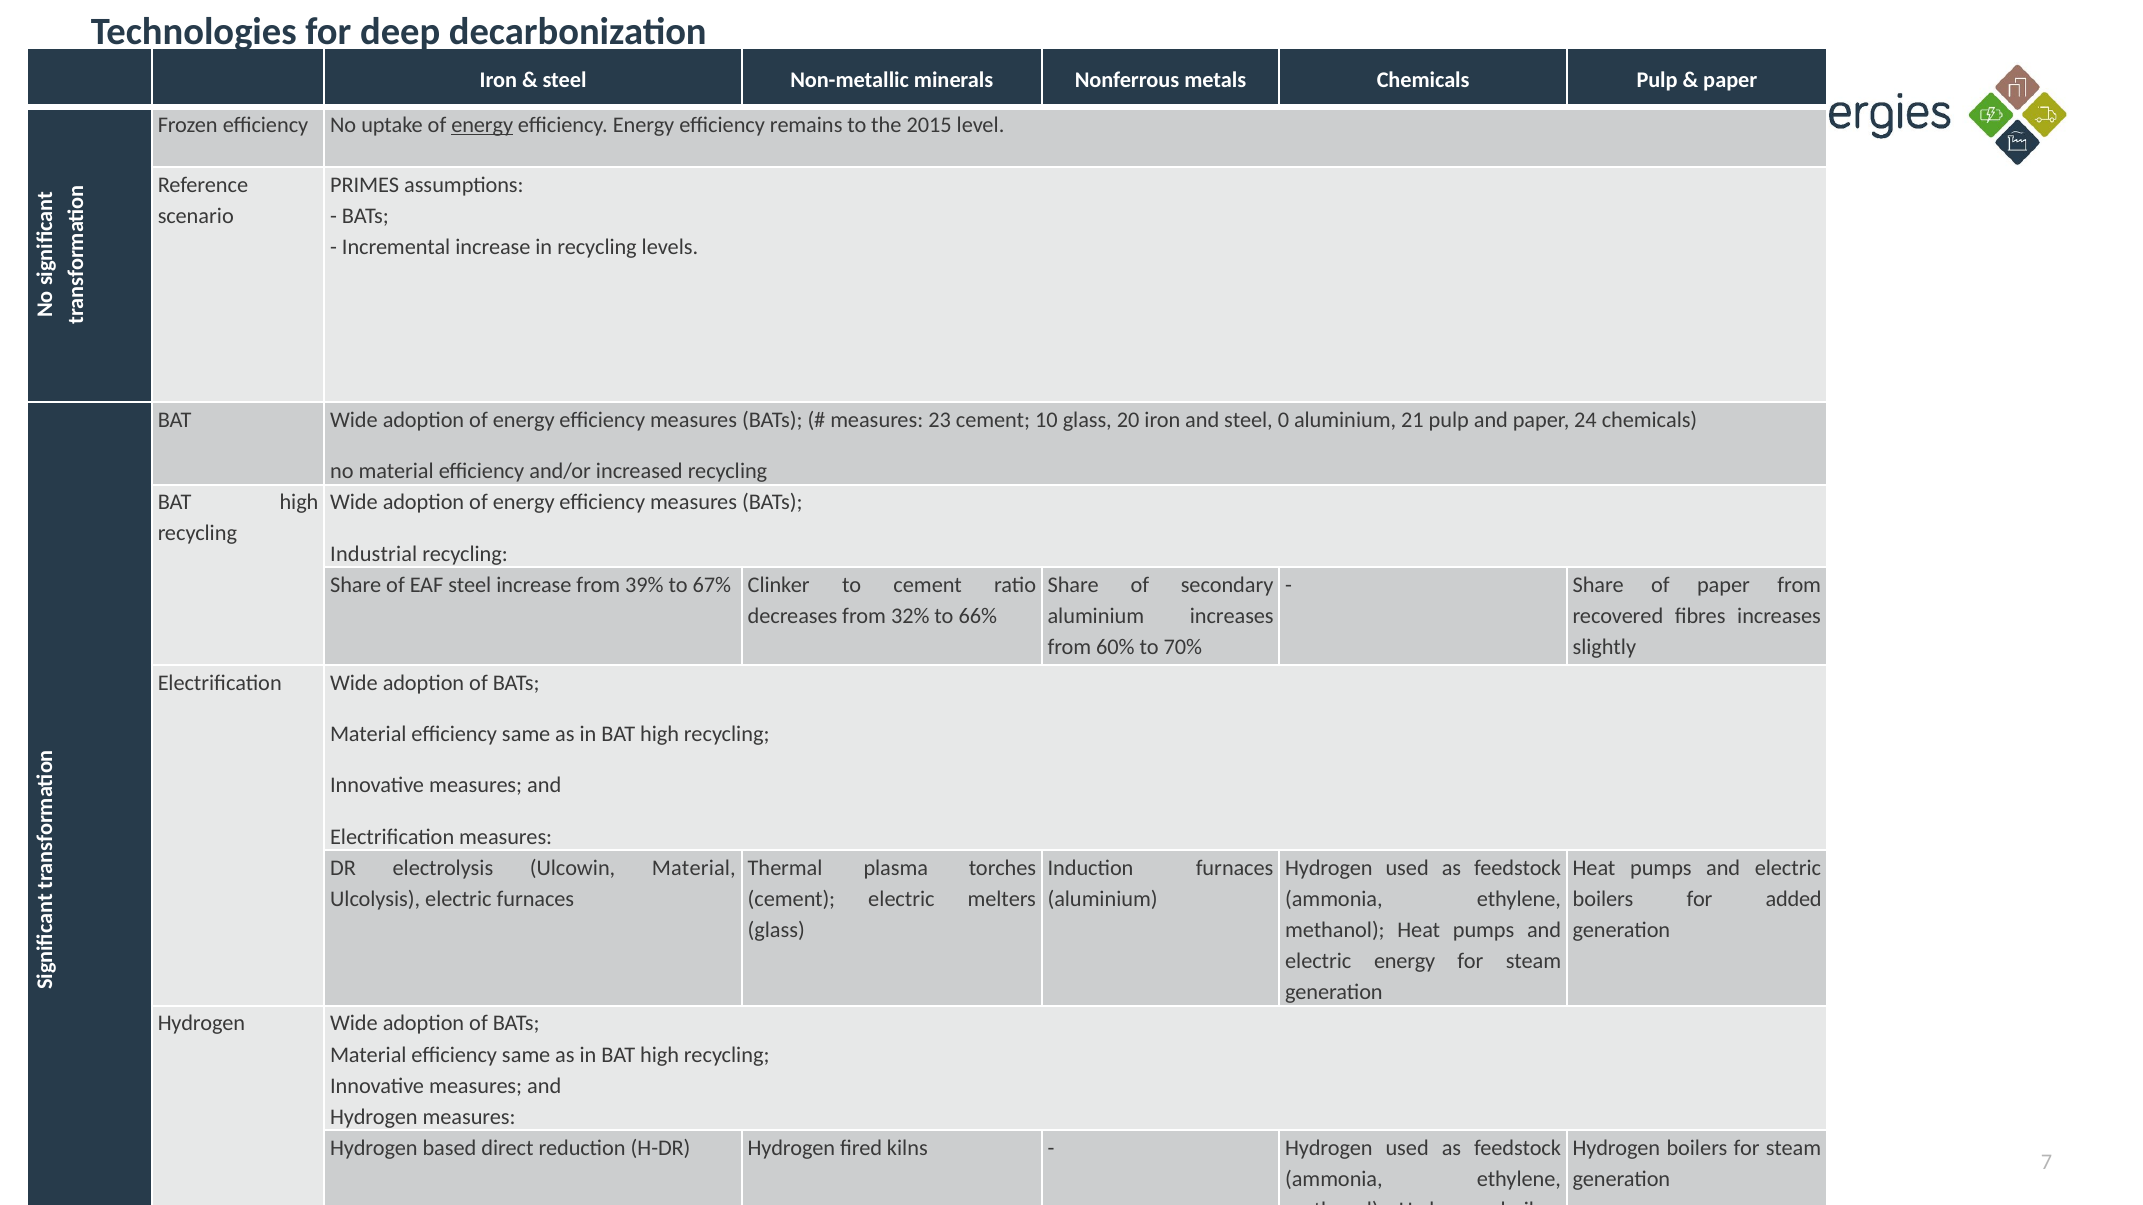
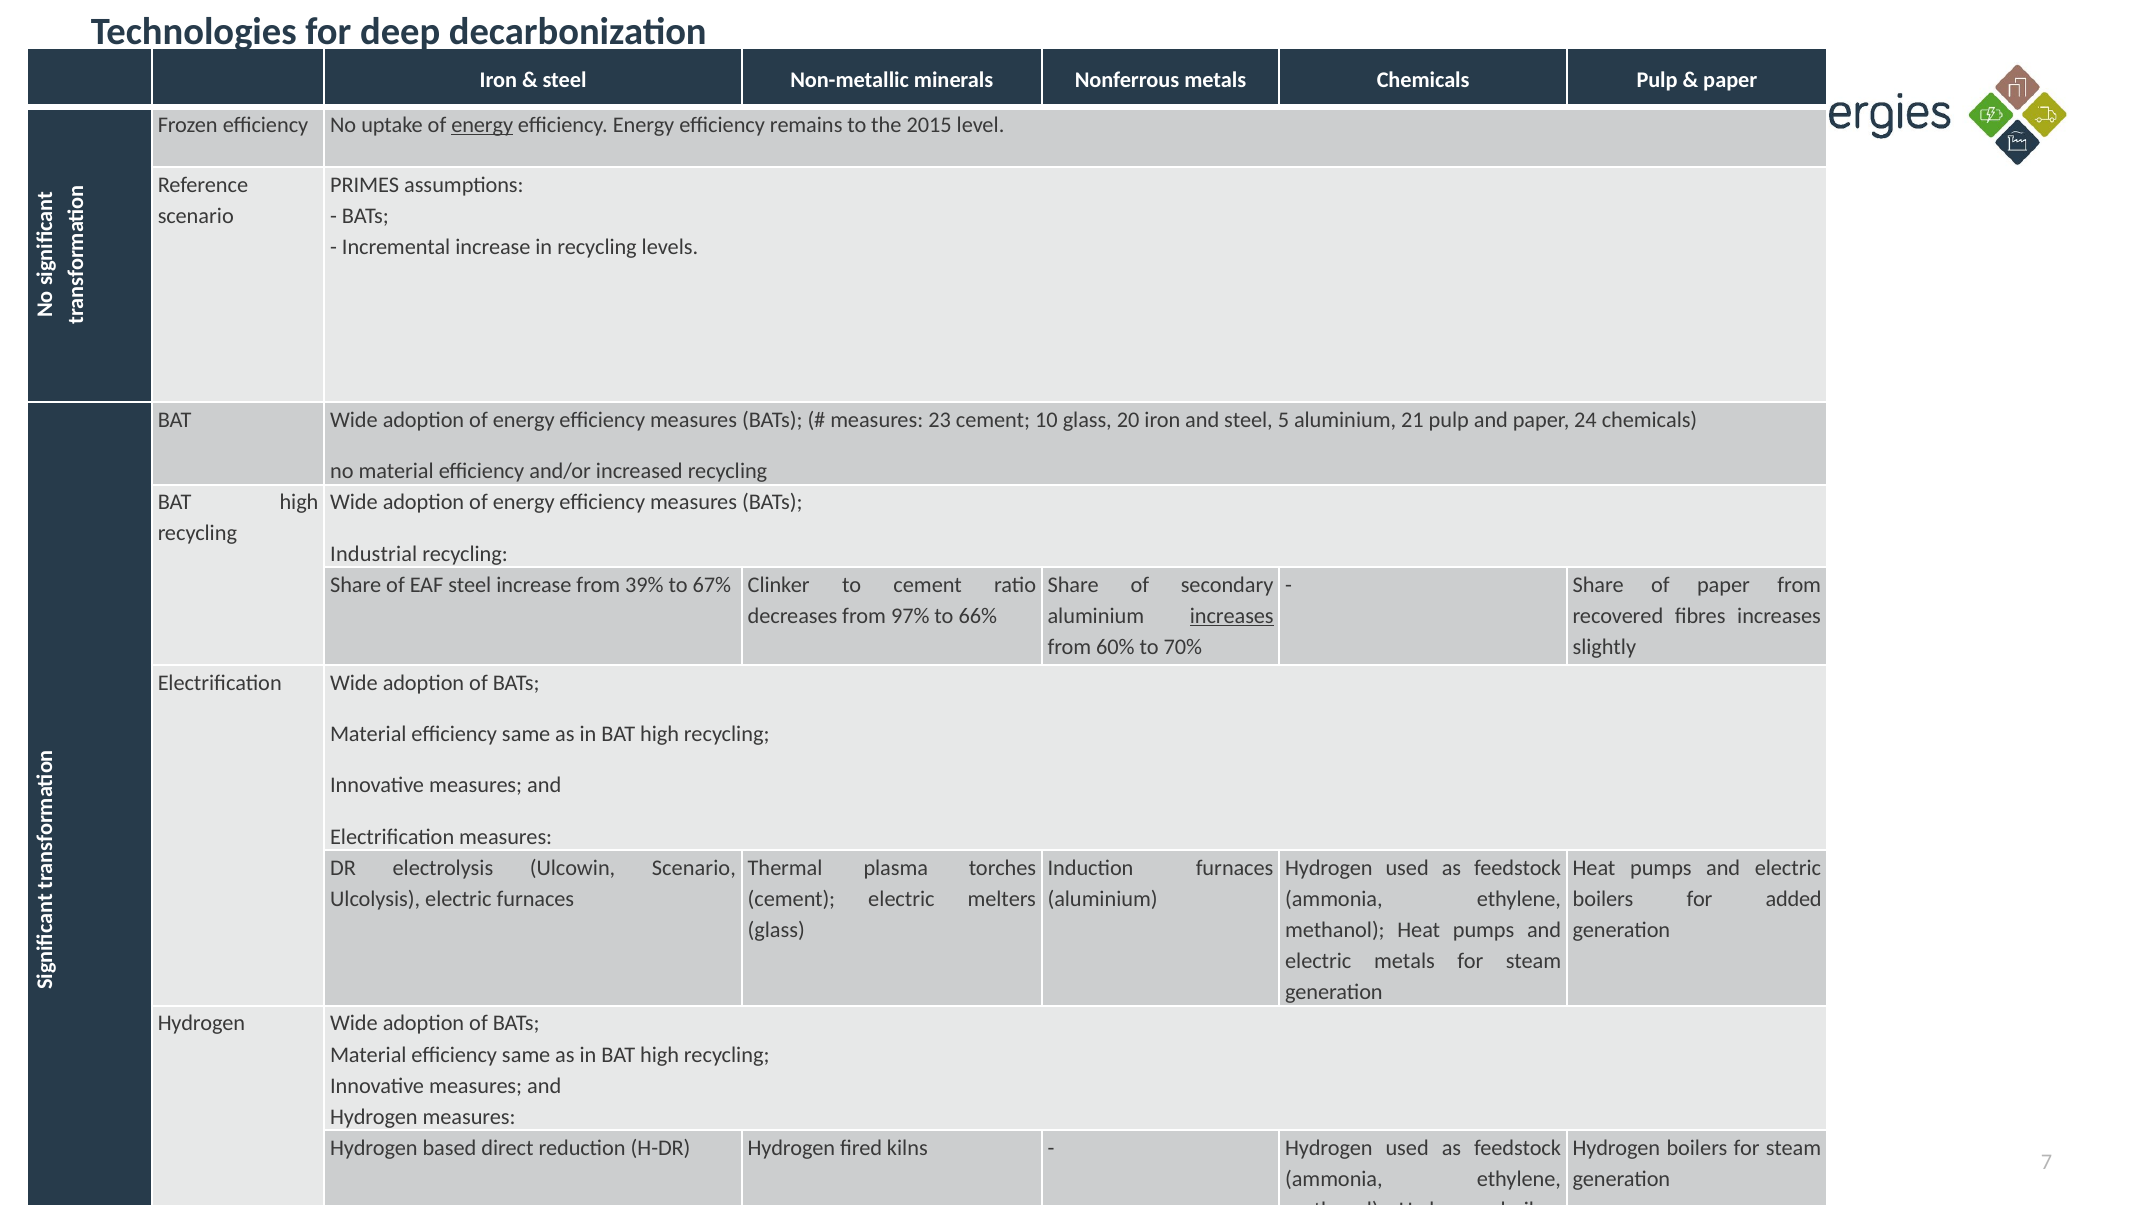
0: 0 -> 5 (1283, 420)
32%: 32% -> 97% (910, 616)
increases underline: none -> present (1232, 616)
Ulcowin Material: Material -> Scenario (694, 868)
electric energy: energy -> metals (1405, 962)
